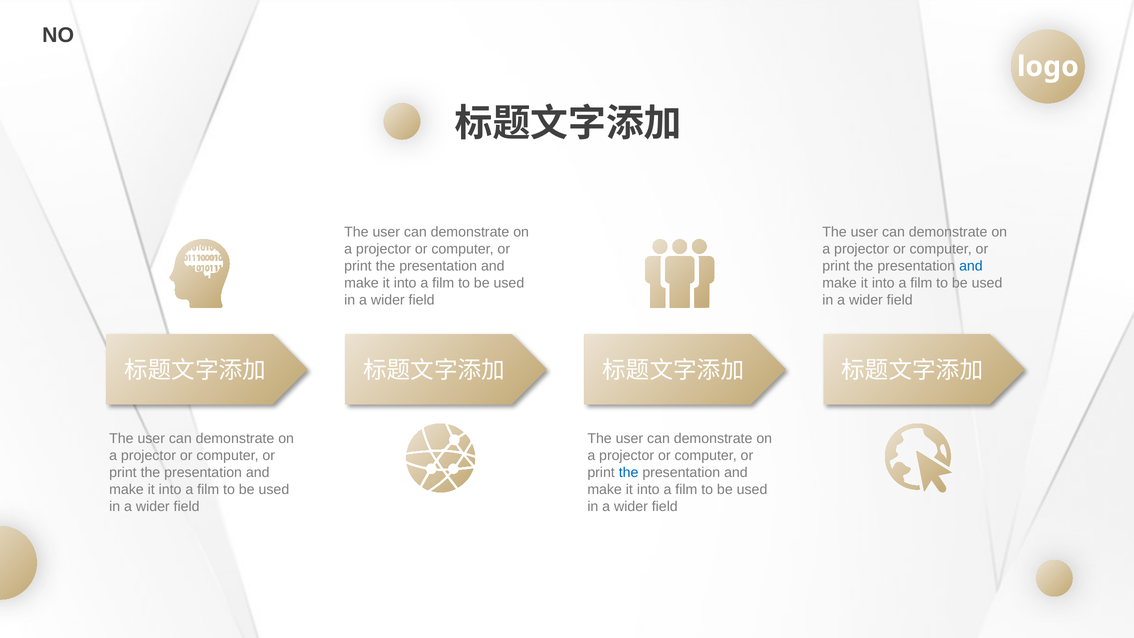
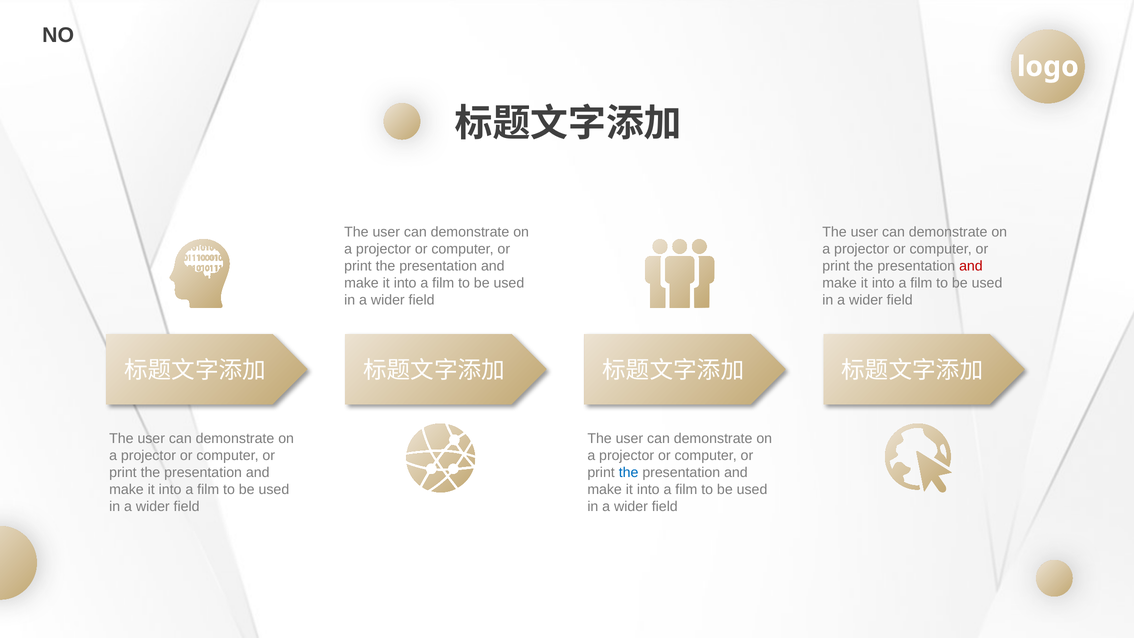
and colour: blue -> red (971, 266)
